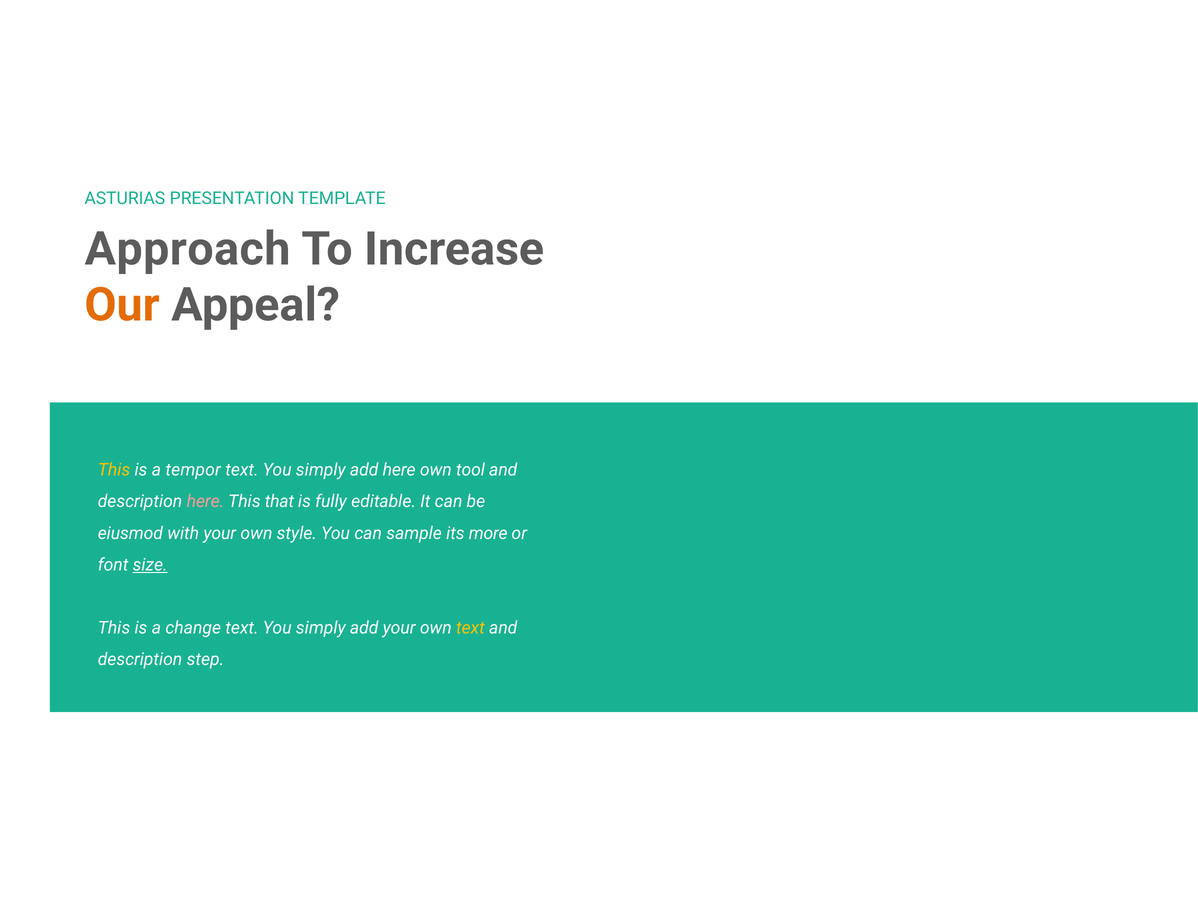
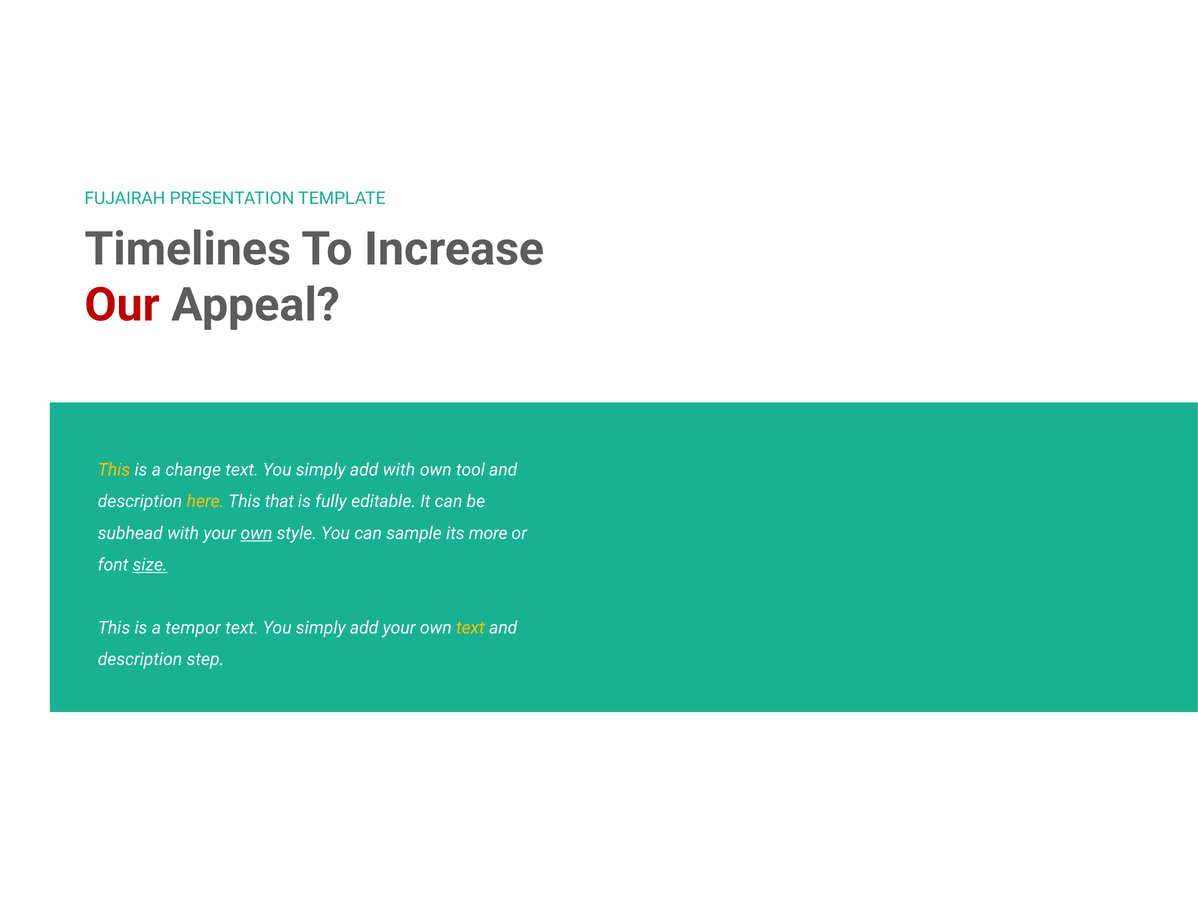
ASTURIAS: ASTURIAS -> FUJAIRAH (125, 199)
Approach: Approach -> Timelines (188, 249)
Our colour: orange -> red (122, 305)
tempor: tempor -> change (193, 470)
add here: here -> with (399, 470)
here colour: pink -> yellow (205, 501)
eiusmod: eiusmod -> subhead (130, 533)
own underline: none -> present (256, 533)
change: change -> tempor (193, 628)
